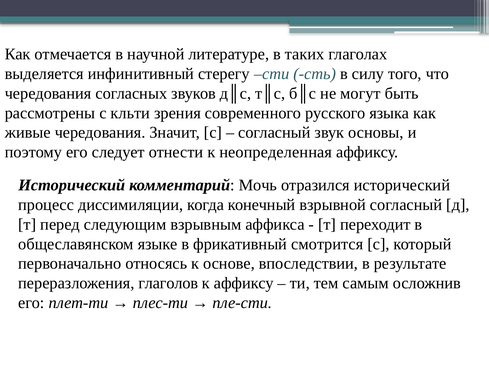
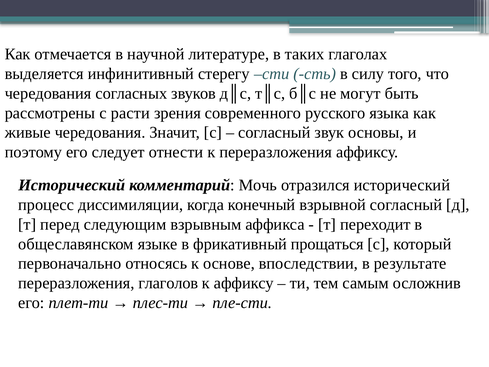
кльти: кльти -> расти (130, 113)
к неопределенная: неопределенная -> переразложения (276, 152)
смотрится: смотрится -> прощаться (327, 244)
